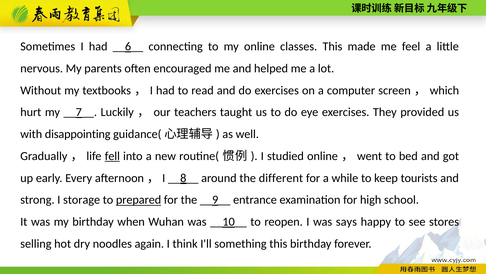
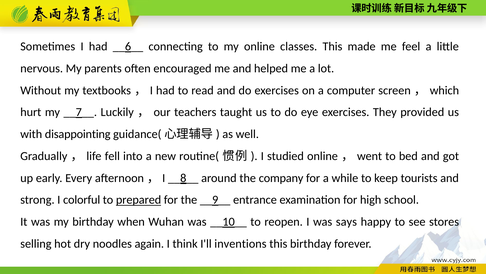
fell underline: present -> none (112, 156)
different: different -> company (281, 178)
storage: storage -> colorful (82, 200)
something: something -> inventions (240, 243)
